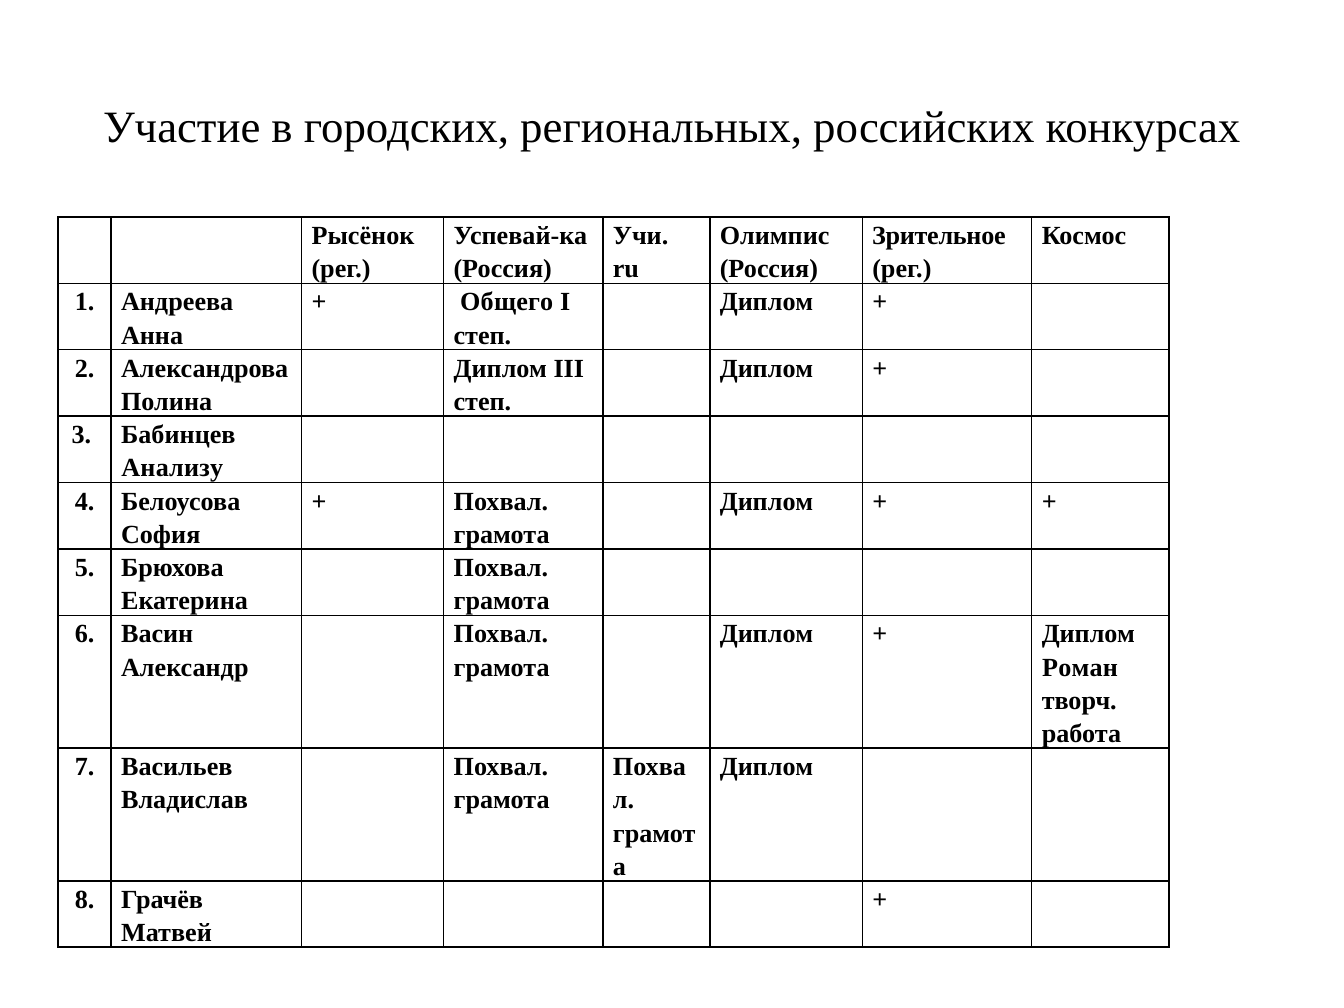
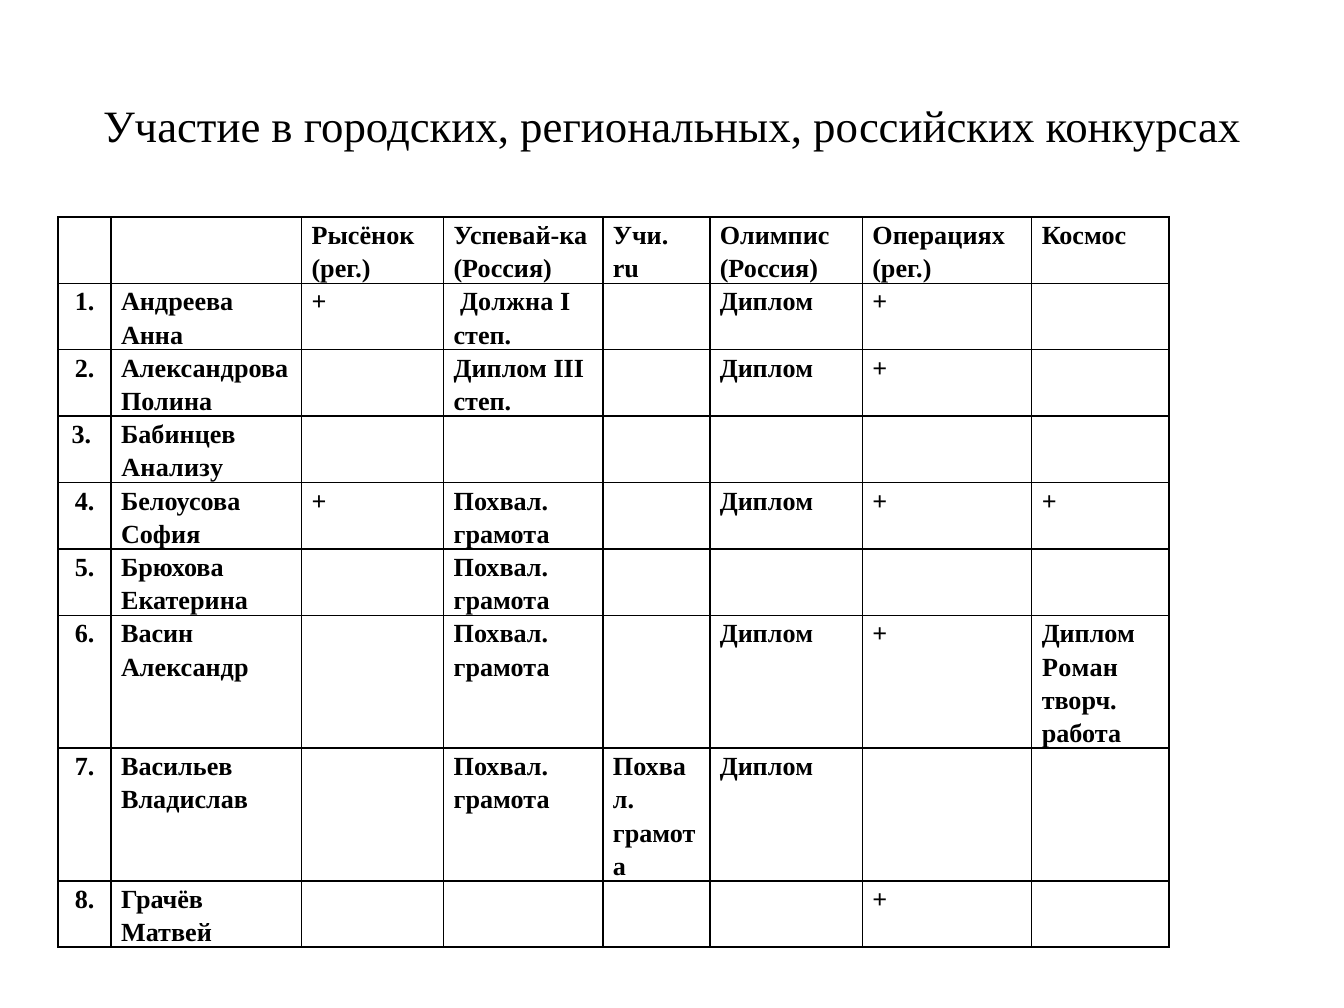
Зрительное: Зрительное -> Операциях (939, 236)
Общего: Общего -> Должна (507, 302)
